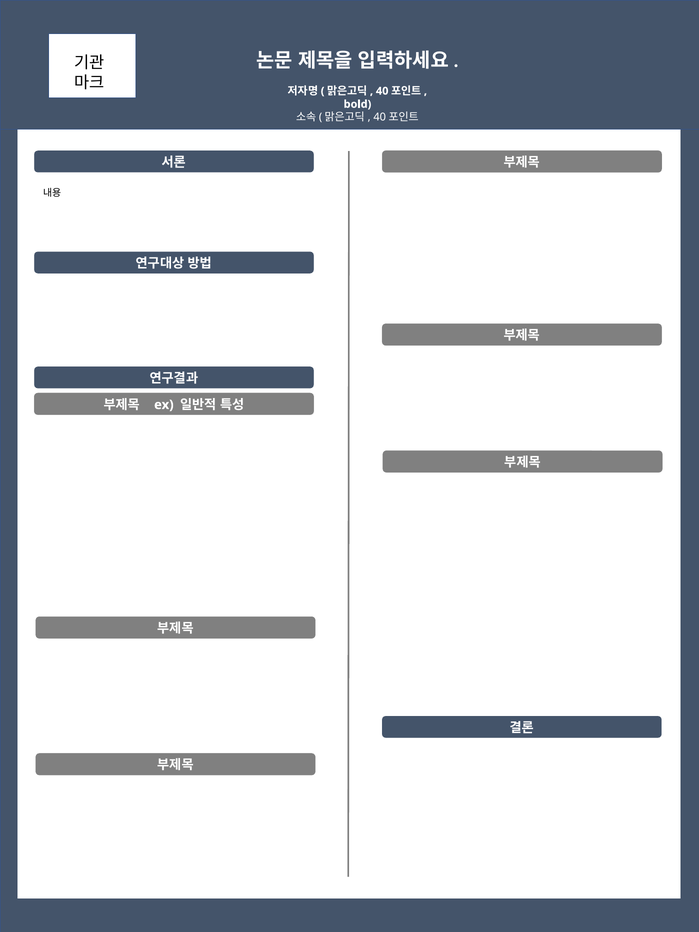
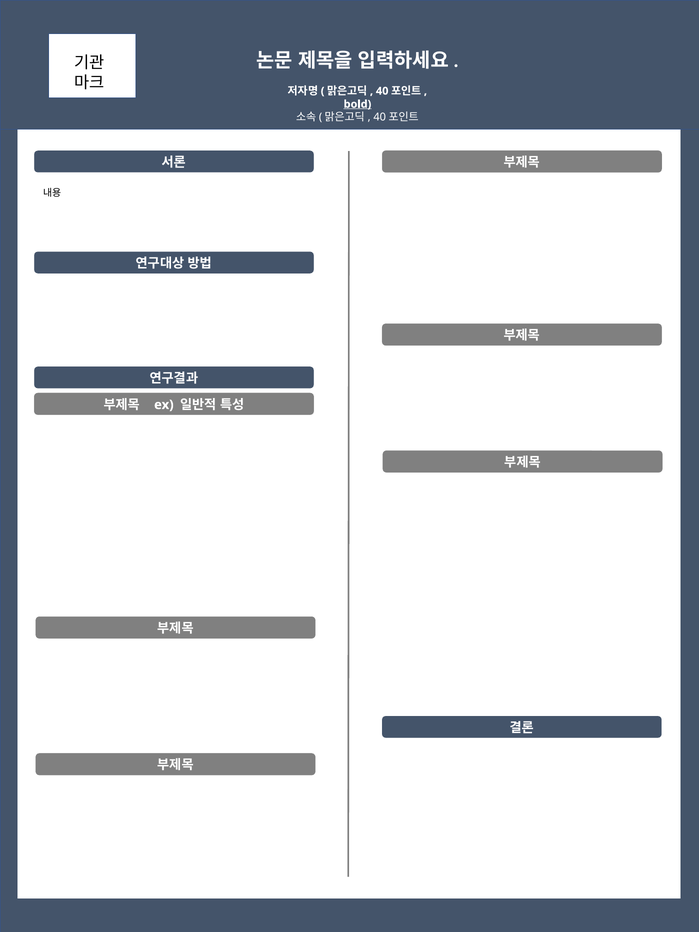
bold underline: none -> present (357, 104)
